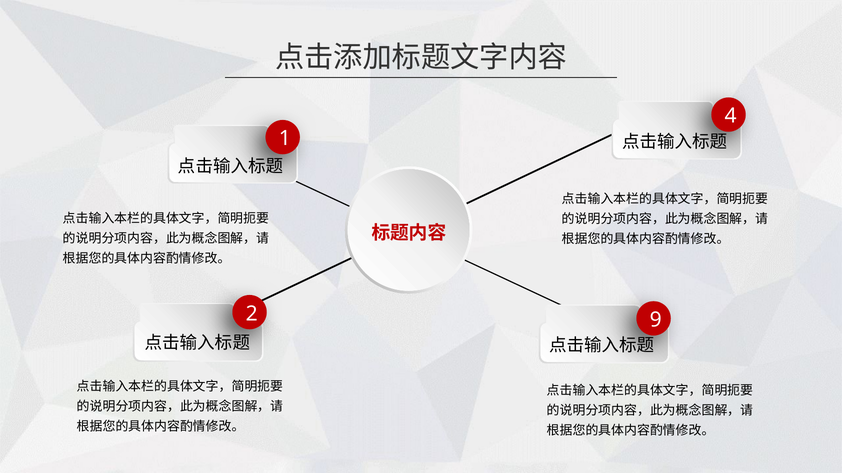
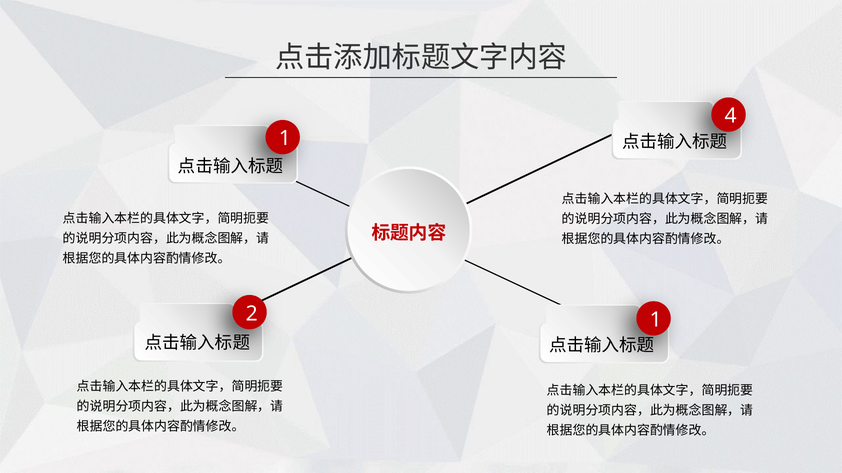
2 9: 9 -> 1 (656, 320)
